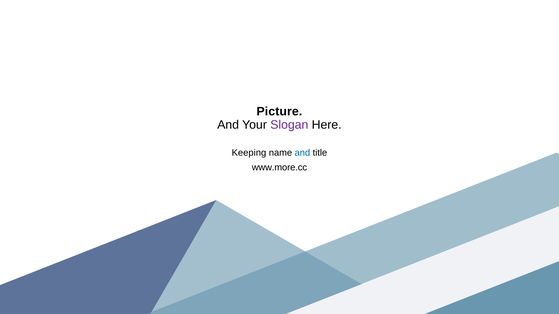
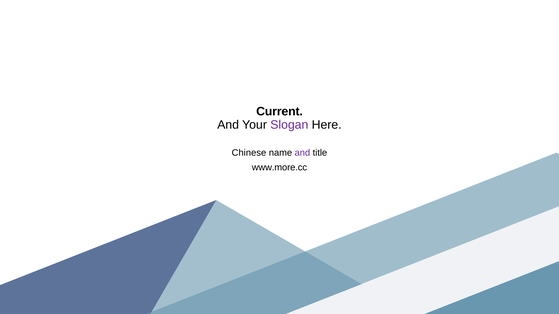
Picture: Picture -> Current (280, 112)
Keeping: Keeping -> Chinese (249, 153)
and colour: blue -> purple (302, 153)
